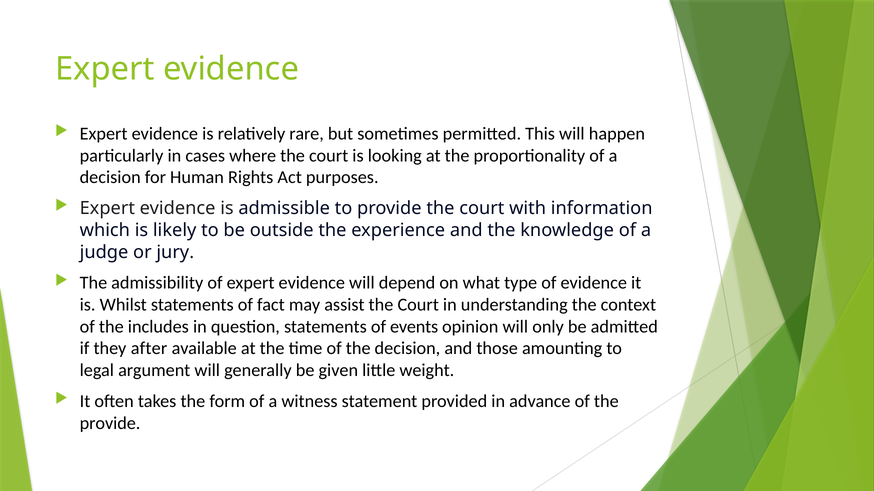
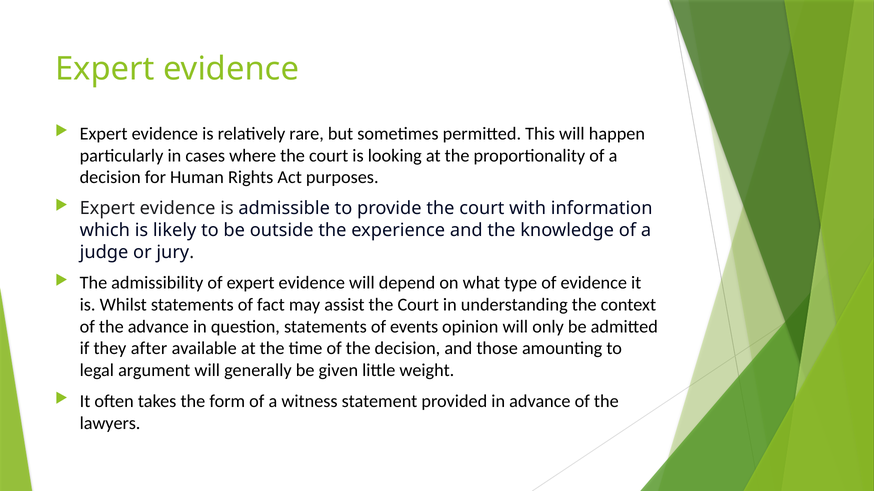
the includes: includes -> advance (158, 327)
provide: provide -> lawyers (110, 424)
